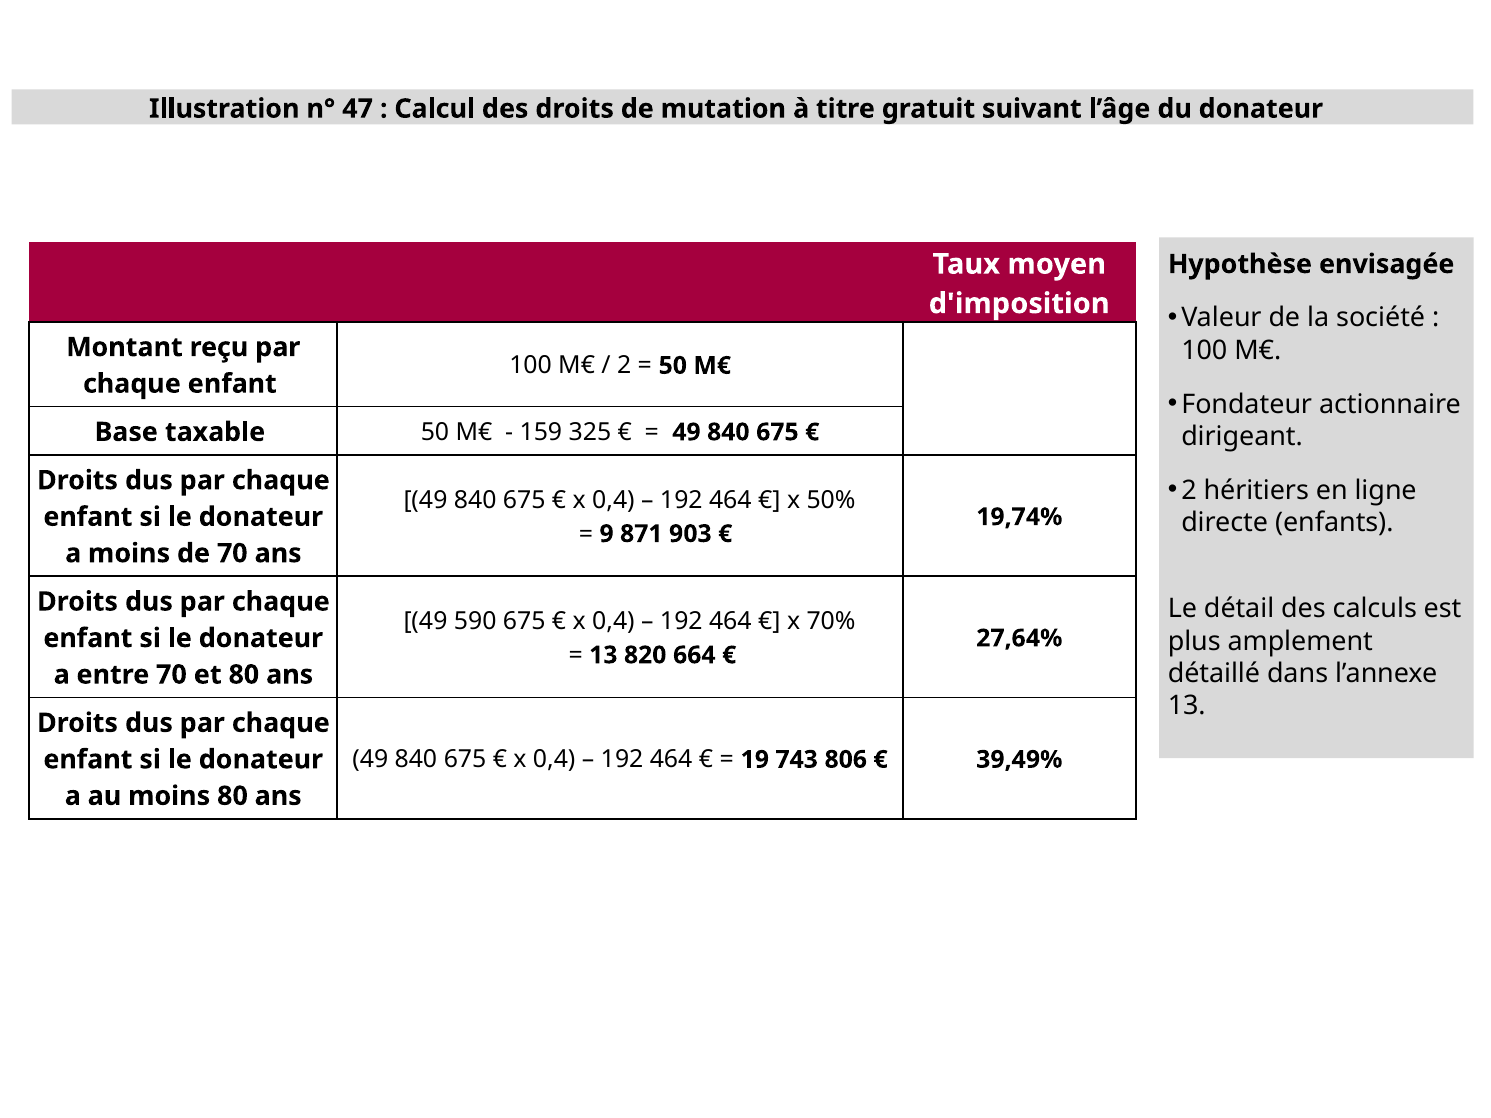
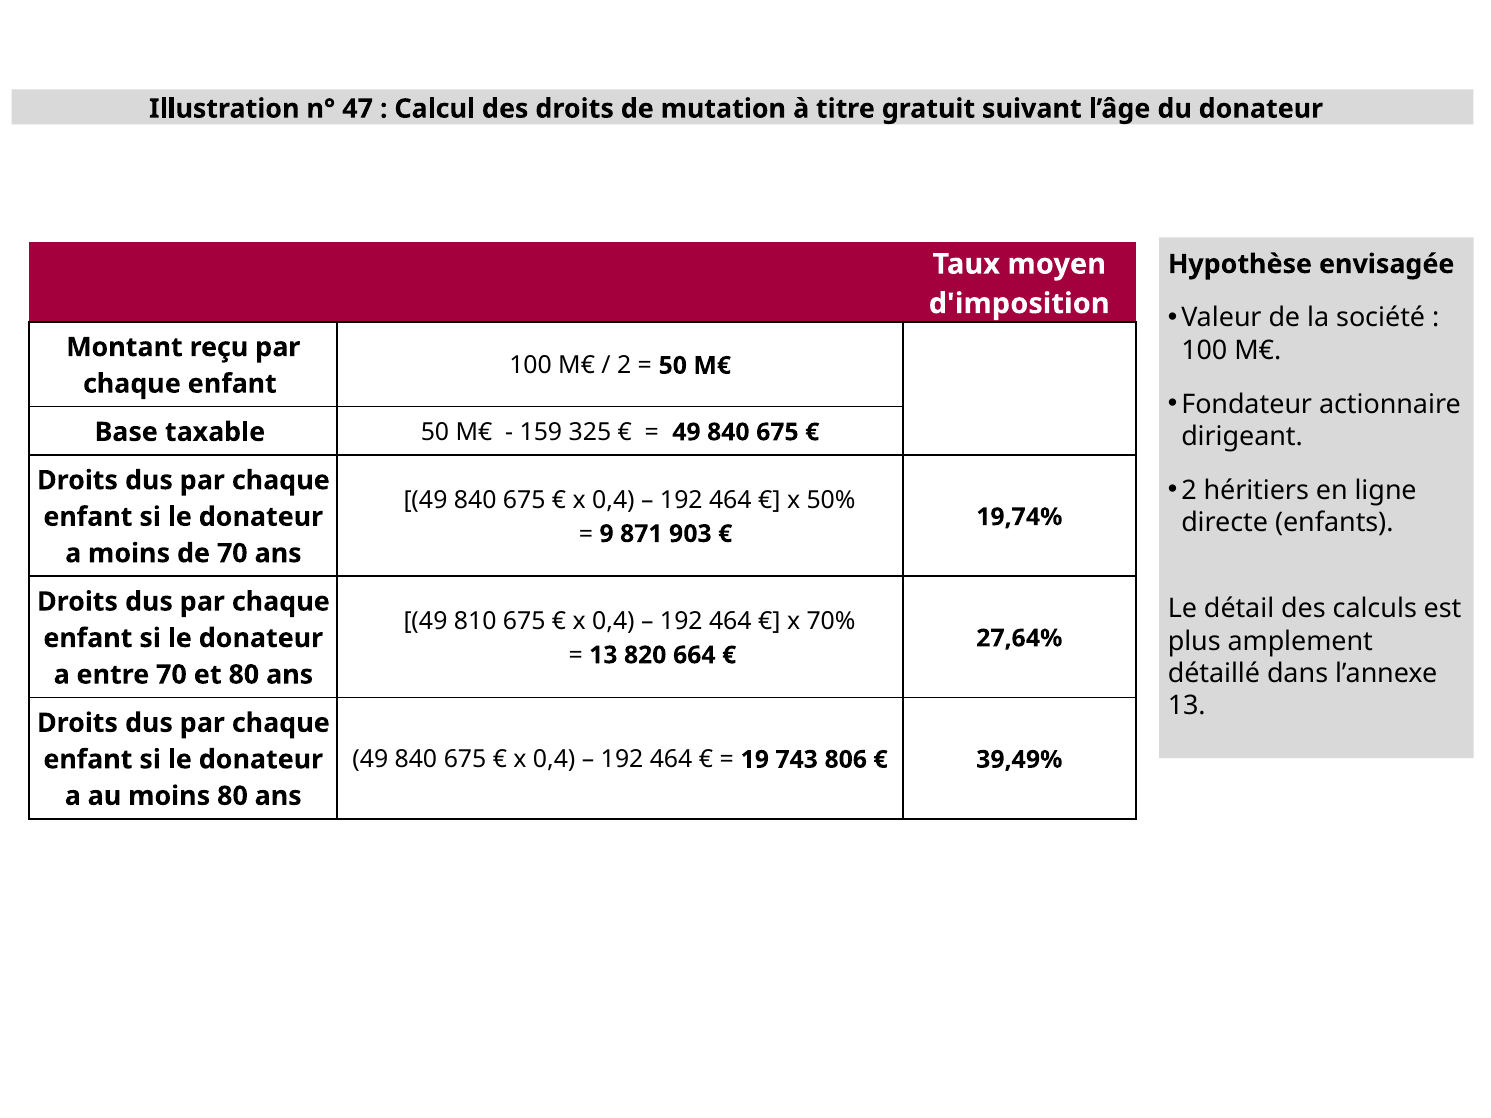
590: 590 -> 810 (475, 621)
